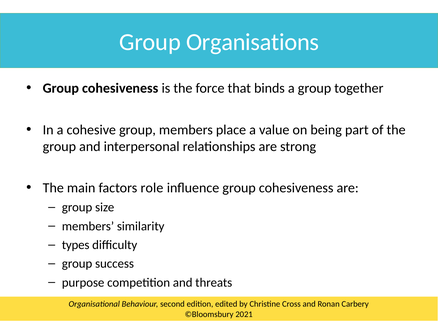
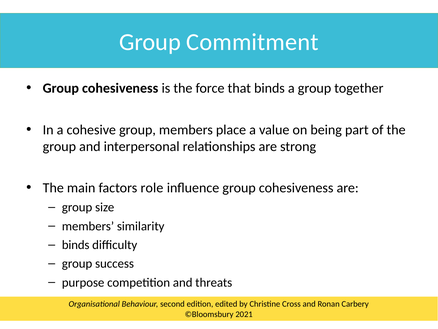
Organisations: Organisations -> Commitment (252, 42)
types: types -> binds (76, 245)
